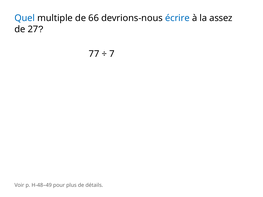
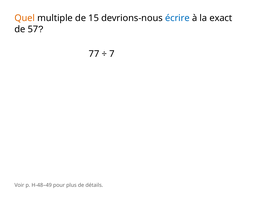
Quel colour: blue -> orange (25, 18)
66: 66 -> 15 (94, 18)
assez: assez -> exact (221, 18)
27: 27 -> 57 (33, 29)
